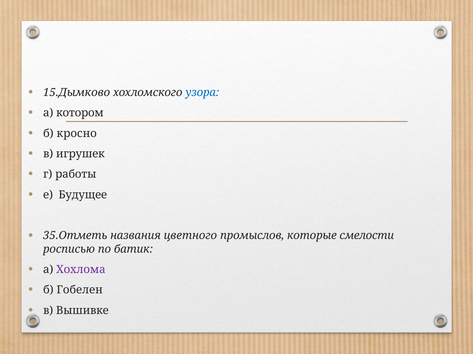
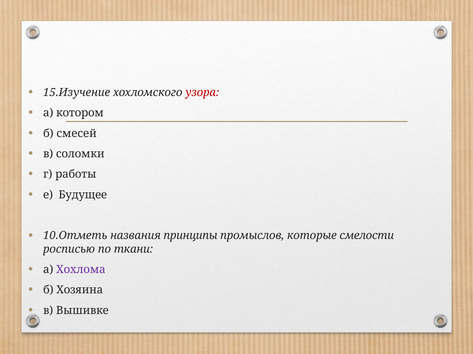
15.Дымково: 15.Дымково -> 15.Изучение (77, 93)
узора colour: blue -> red (202, 93)
кросно: кросно -> смесей (77, 134)
игрушек: игрушек -> соломки (80, 154)
35.Отметь: 35.Отметь -> 10.Отметь (75, 236)
цветного: цветного -> принципы (190, 236)
батик: батик -> ткани (133, 250)
Гобелен: Гобелен -> Хозяина (80, 291)
